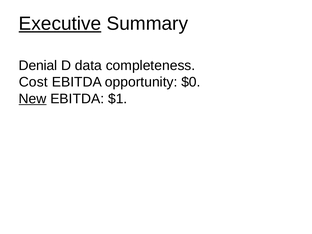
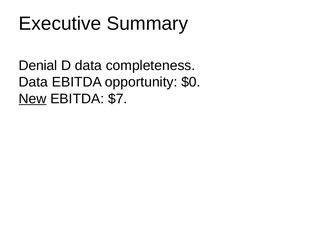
Executive underline: present -> none (60, 24)
Cost: Cost -> Data (33, 82)
$1: $1 -> $7 (118, 99)
